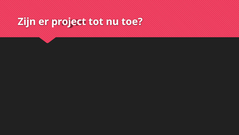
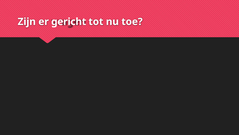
project: project -> gericht (69, 22)
